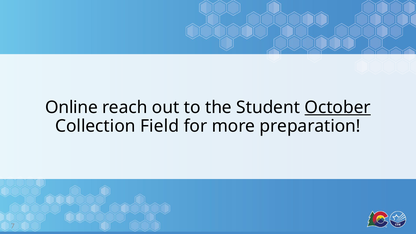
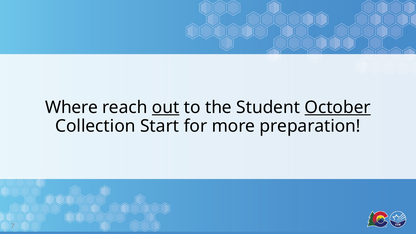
Online: Online -> Where (72, 108)
out underline: none -> present (166, 108)
Field: Field -> Start (160, 126)
